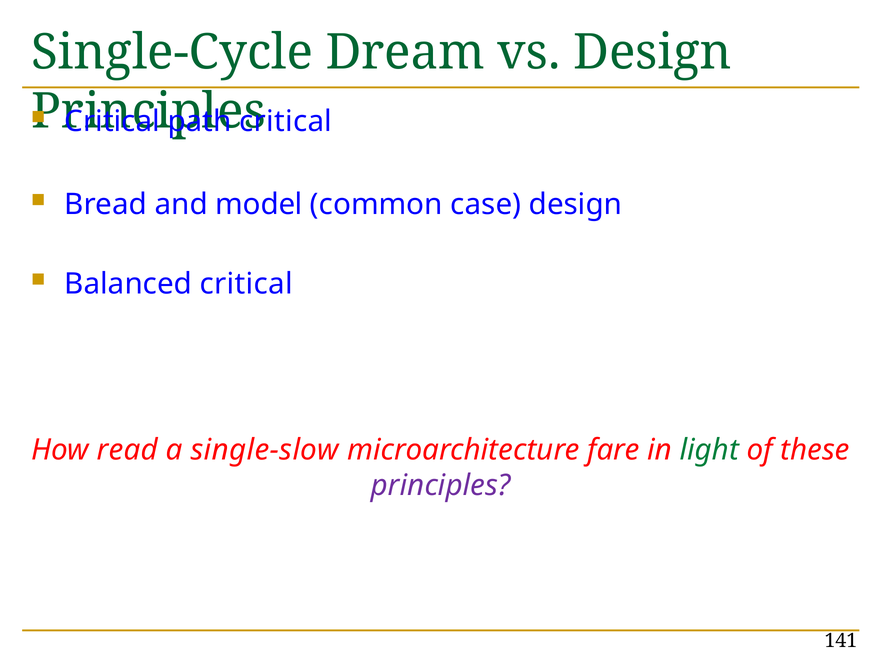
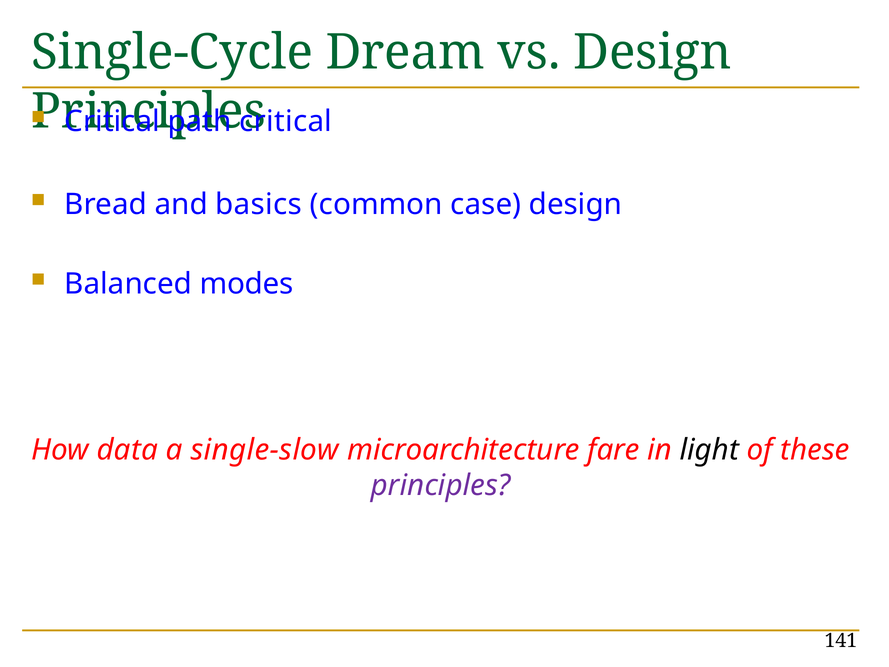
model: model -> basics (259, 204)
Balanced critical: critical -> modes (247, 284)
read: read -> data (127, 450)
light colour: green -> black (709, 450)
